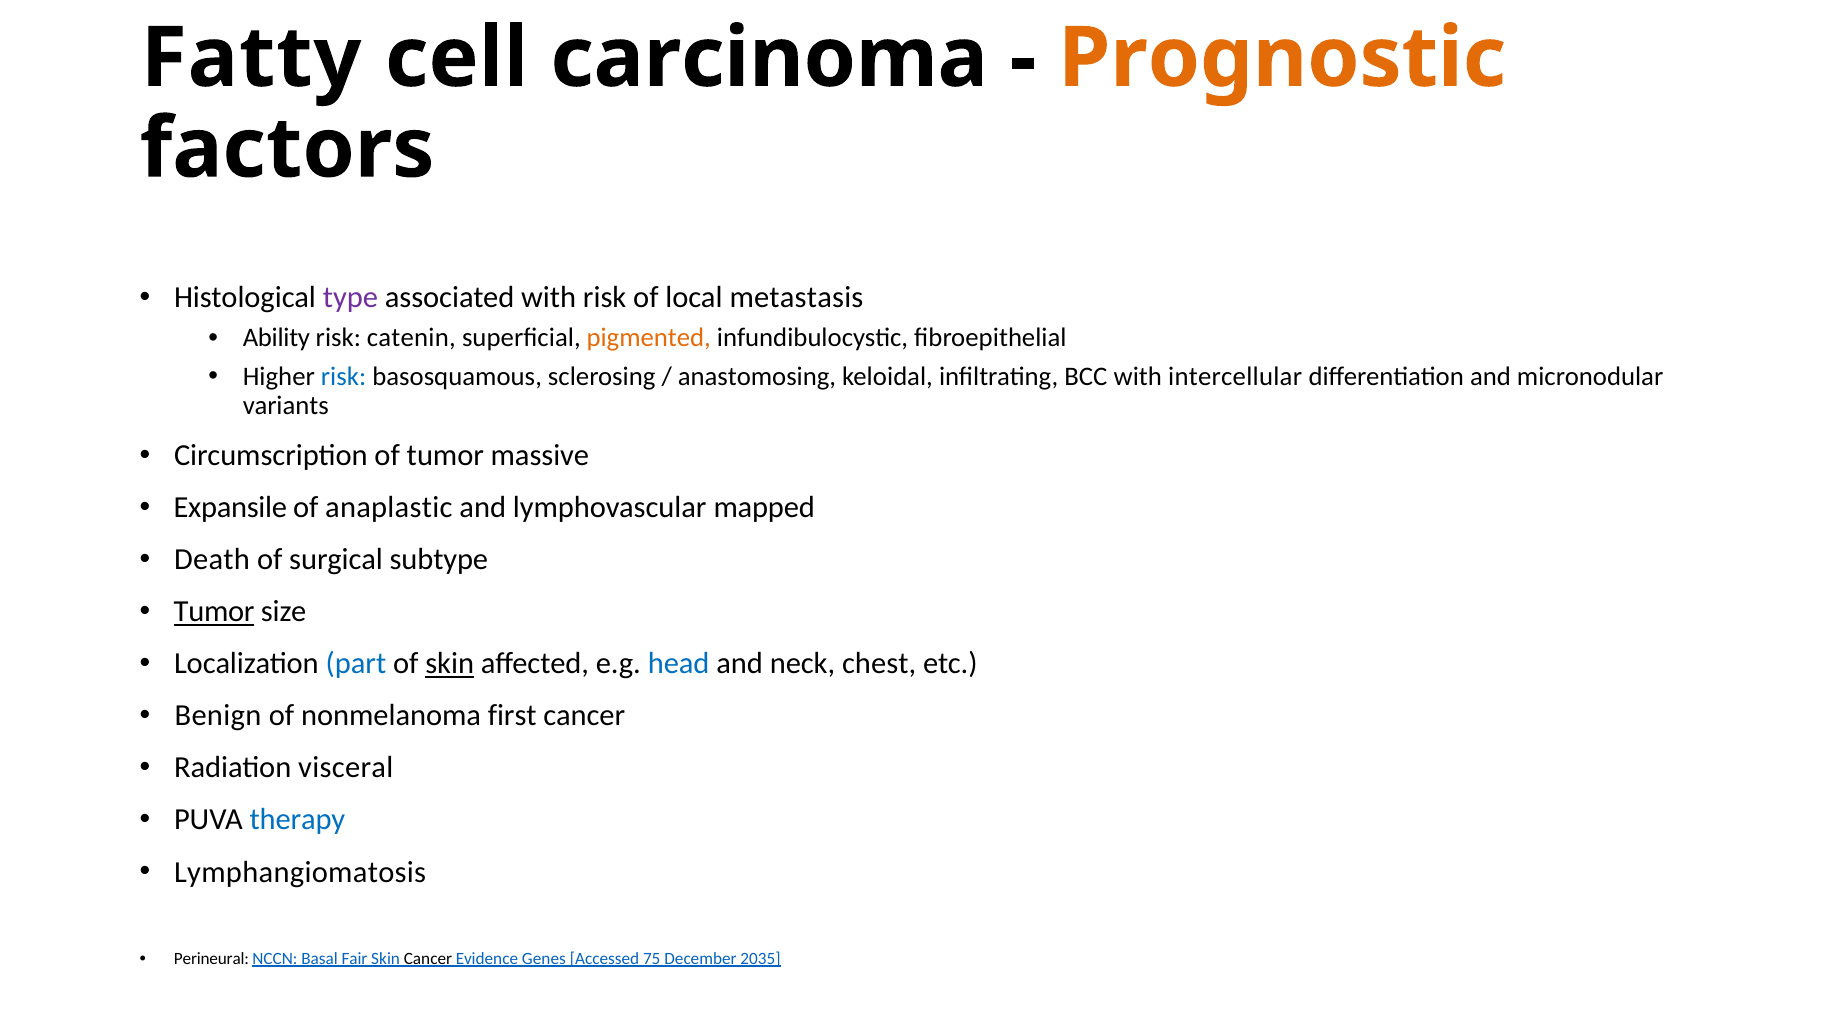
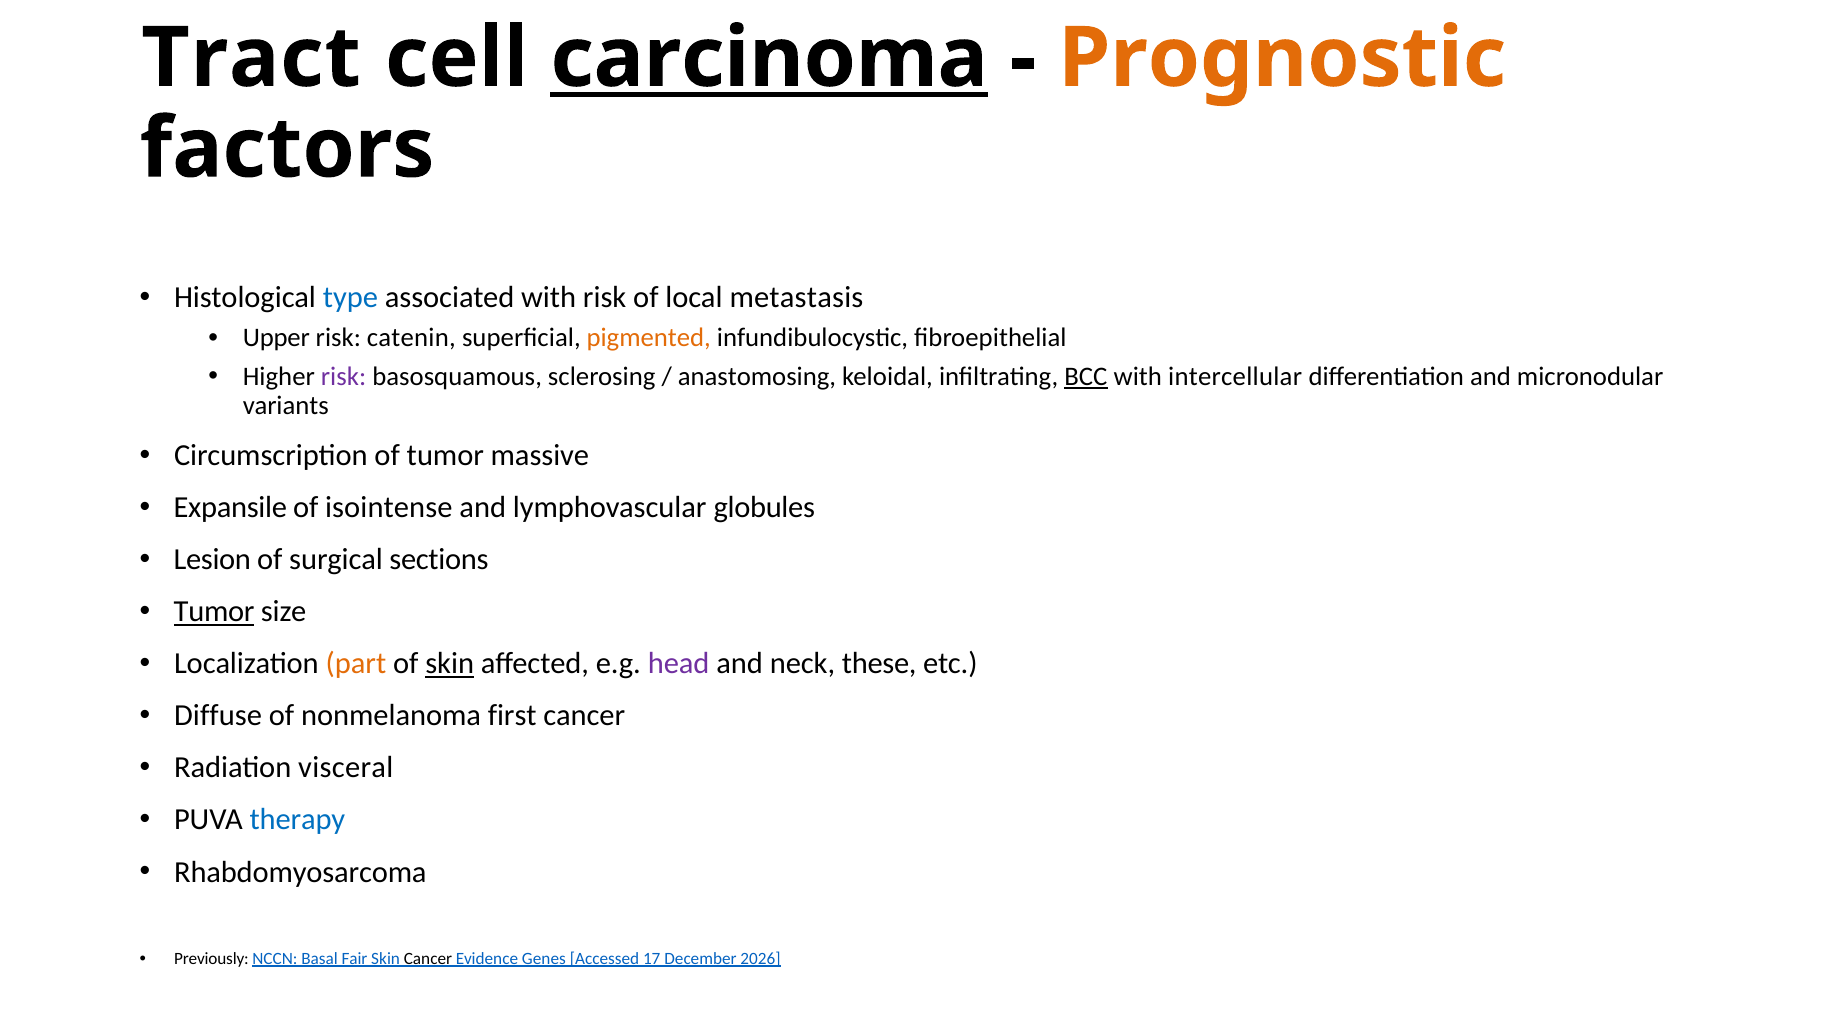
Fatty: Fatty -> Tract (251, 58)
carcinoma underline: none -> present (769, 58)
type colour: purple -> blue (350, 298)
Ability: Ability -> Upper (276, 338)
risk colour: blue -> purple (344, 377)
BCC underline: none -> present (1086, 377)
anaplastic: anaplastic -> isointense (389, 508)
mapped: mapped -> globules (764, 508)
Death: Death -> Lesion (212, 560)
subtype: subtype -> sections (439, 560)
part colour: blue -> orange (356, 664)
head colour: blue -> purple (679, 664)
chest: chest -> these (879, 664)
Benign: Benign -> Diffuse (218, 716)
Lymphangiomatosis: Lymphangiomatosis -> Rhabdomyosarcoma (300, 872)
Perineural: Perineural -> Previously (211, 959)
75: 75 -> 17 (652, 959)
2035: 2035 -> 2026 (761, 959)
